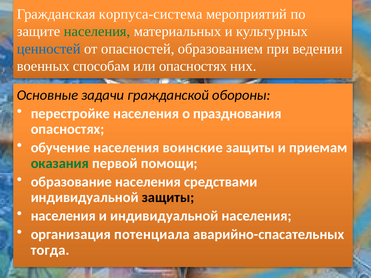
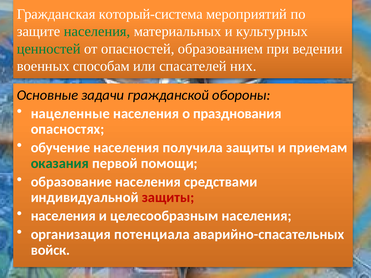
корпуса-система: корпуса-система -> который-система (151, 14)
ценностей colour: blue -> green (49, 49)
или опасностях: опасностях -> спасателей (193, 66)
перестройке: перестройке -> нацеленные (70, 114)
воинские: воинские -> получила (193, 148)
защиты colour: black -> red (168, 198)
и индивидуальной: индивидуальной -> целесообразным (164, 216)
тогда: тогда -> войск (50, 250)
